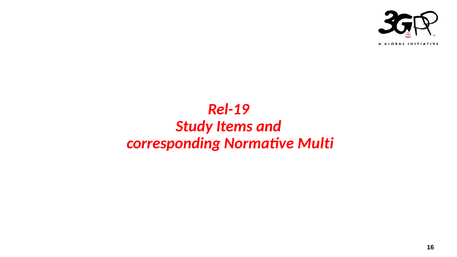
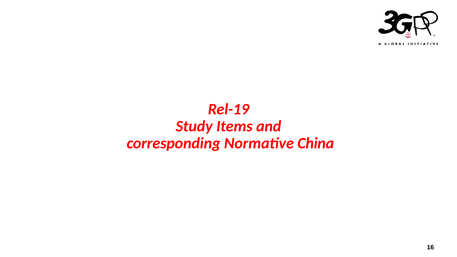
Multi: Multi -> China (316, 143)
